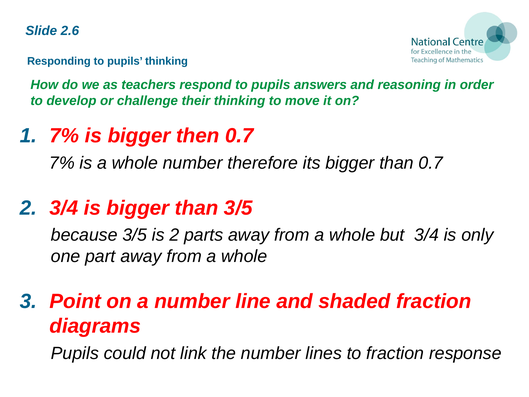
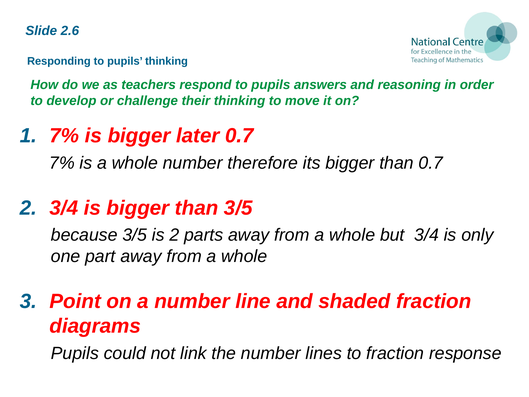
then: then -> later (198, 136)
